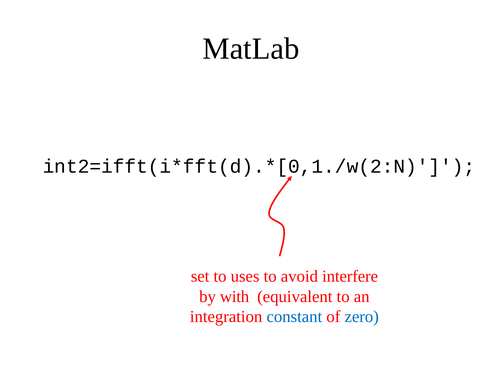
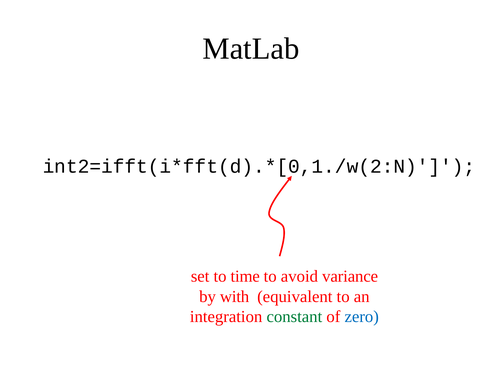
uses: uses -> time (245, 276)
interfere: interfere -> variance (350, 276)
constant colour: blue -> green (294, 316)
